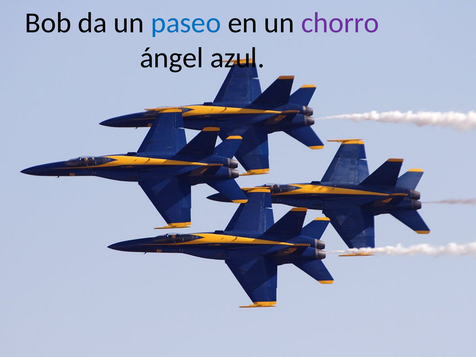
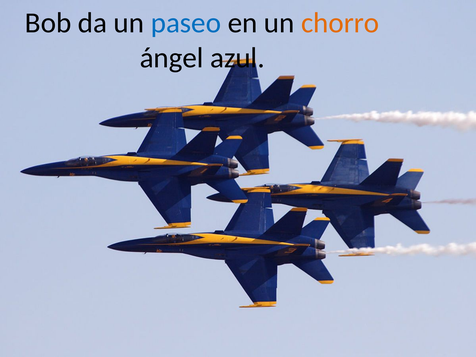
chorro colour: purple -> orange (340, 23)
